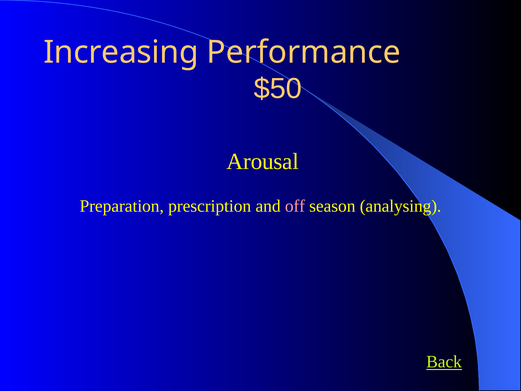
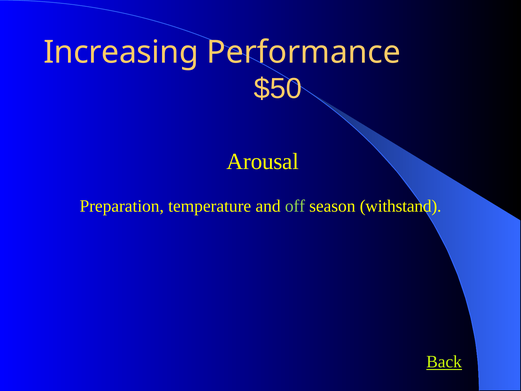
prescription: prescription -> temperature (210, 206)
off colour: pink -> light green (295, 206)
analysing: analysing -> withstand (401, 206)
